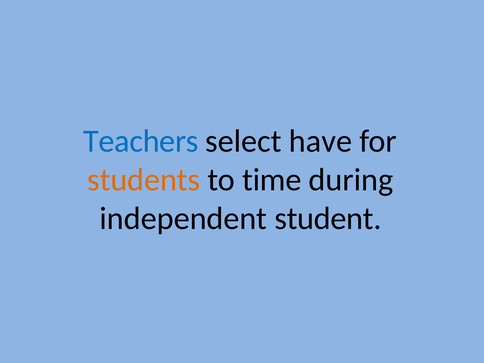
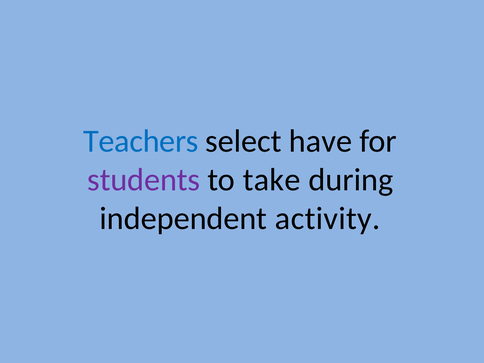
students colour: orange -> purple (144, 180)
time: time -> take (272, 180)
student: student -> activity (328, 219)
